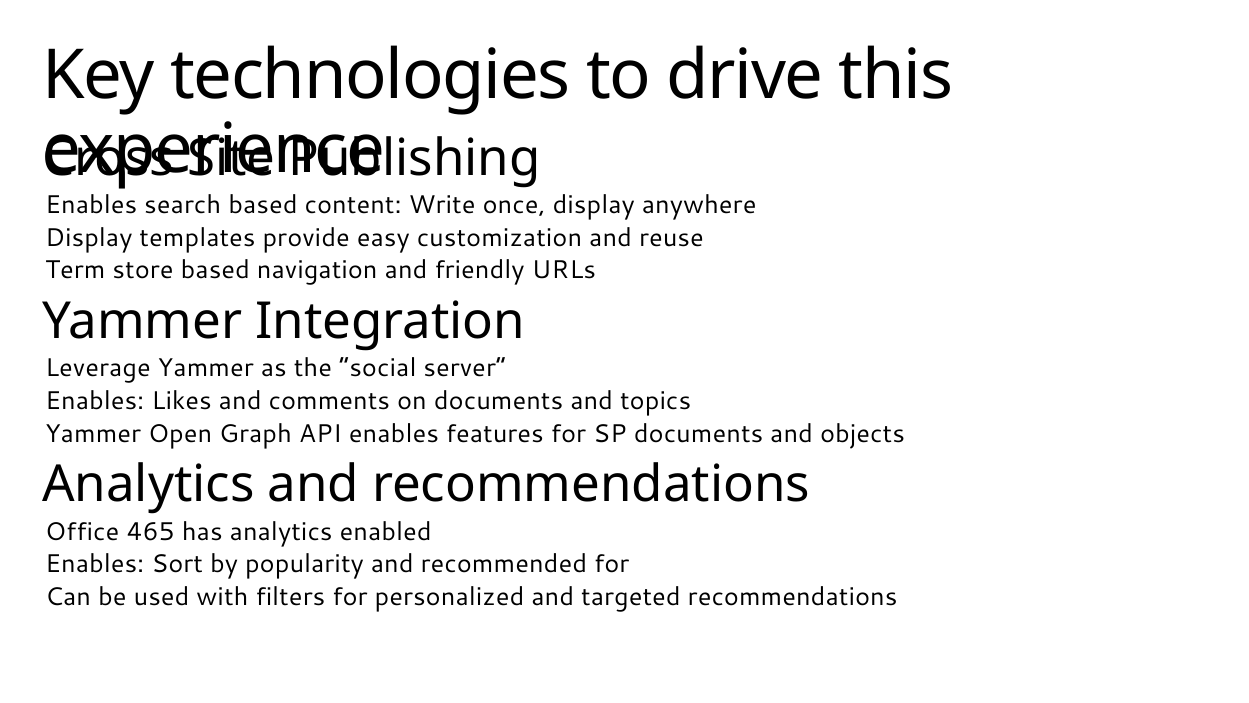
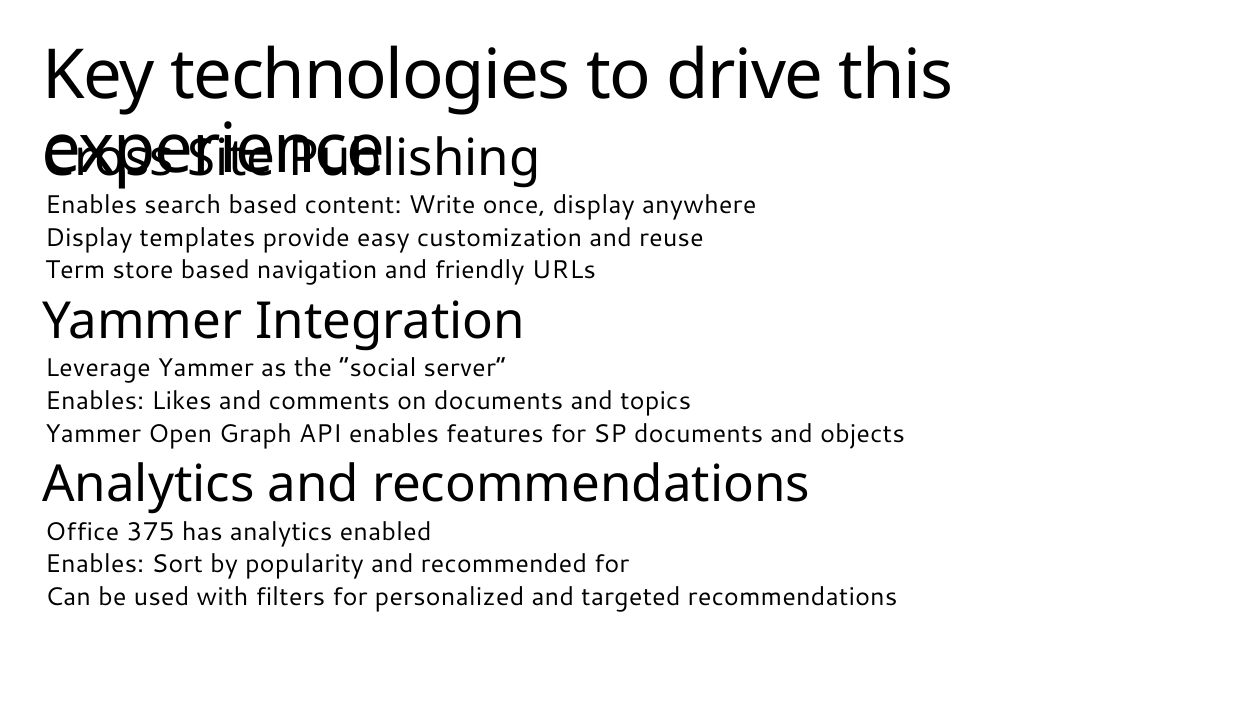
465: 465 -> 375 (151, 531)
